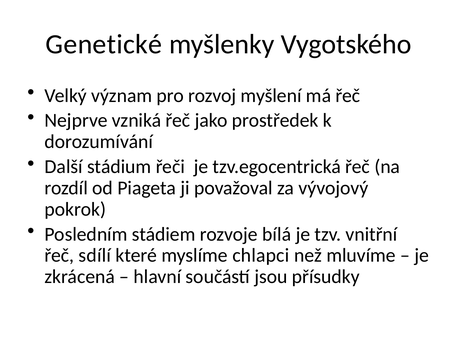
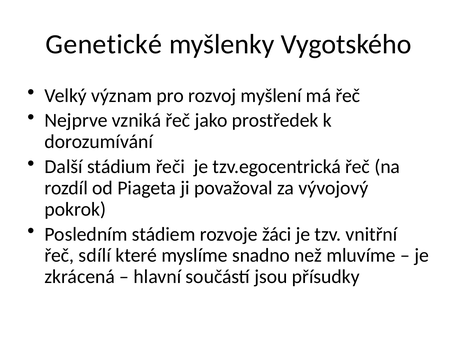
bílá: bílá -> žáci (277, 234)
chlapci: chlapci -> snadno (261, 255)
